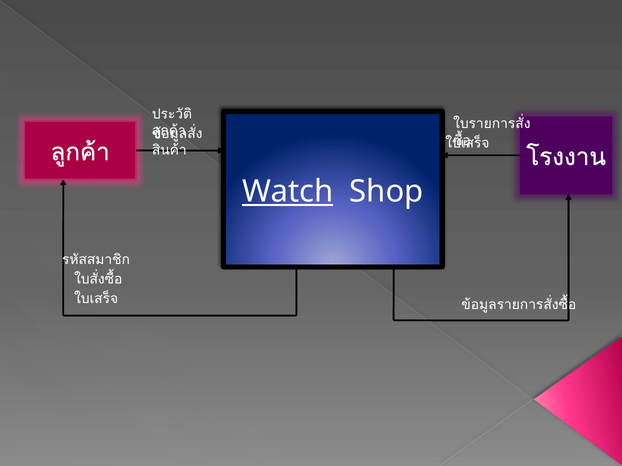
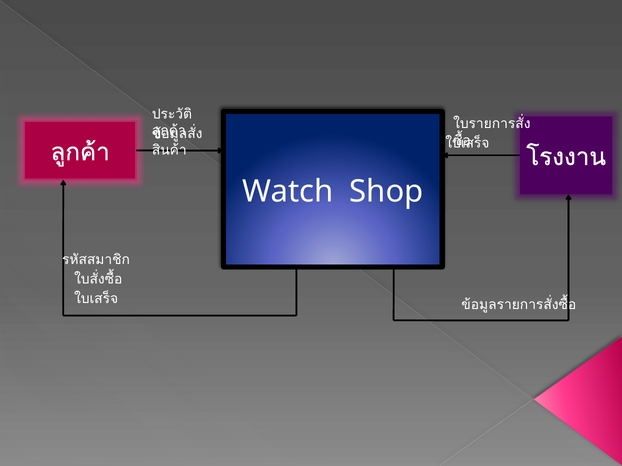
Watch underline: present -> none (288, 192)
